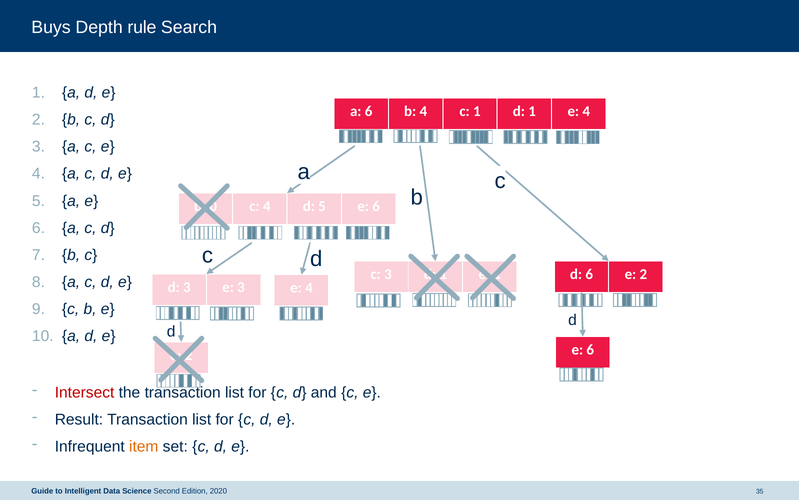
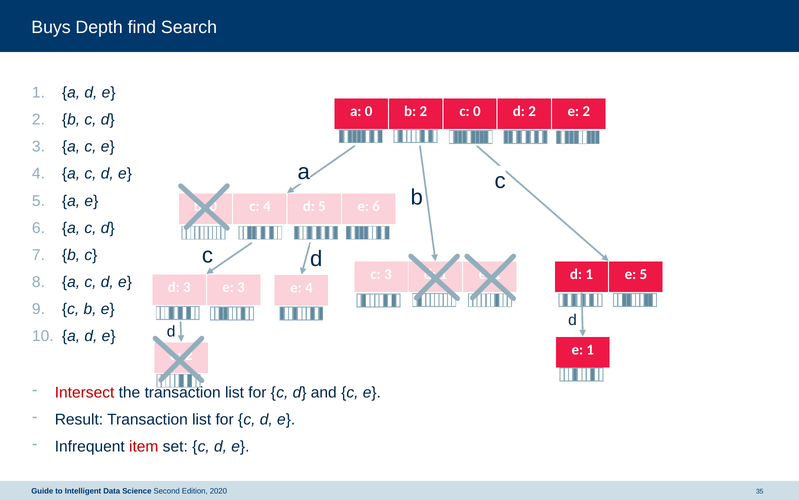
rule: rule -> find (142, 27)
a 6: 6 -> 0 (369, 111)
b 4: 4 -> 2 (423, 111)
c 1: 1 -> 0 (477, 111)
1: 1 -> 2 (532, 111)
4: 4 -> 2 (586, 111)
6: 6 -> 1 (589, 274)
2: 2 -> 5 (643, 274)
6: 6 -> 1 (590, 349)
item colour: orange -> red (144, 446)
